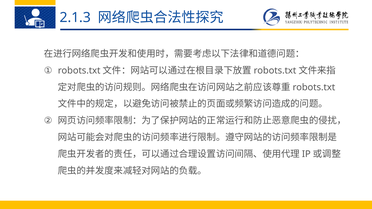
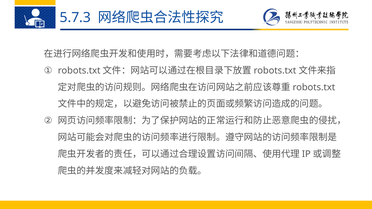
2.1.3: 2.1.3 -> 5.7.3 (75, 17)
